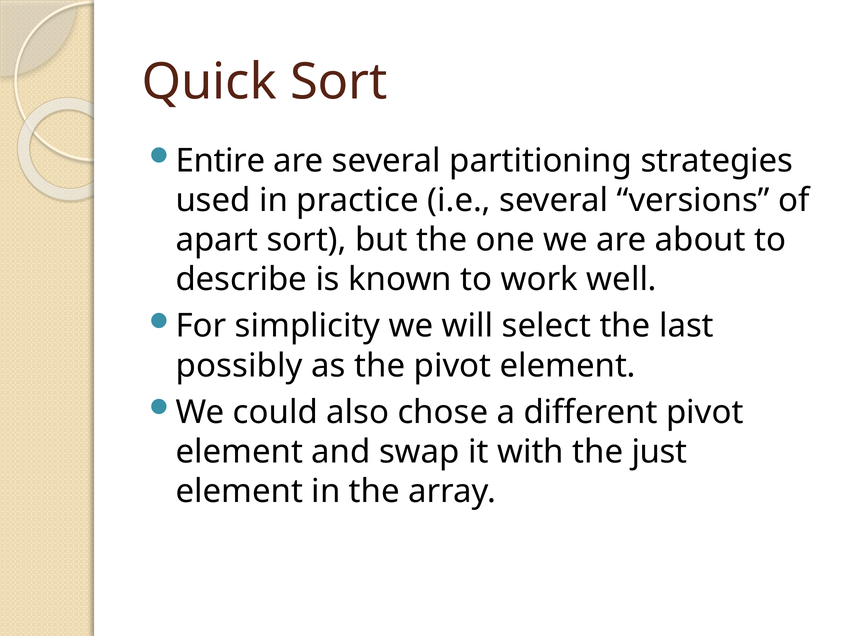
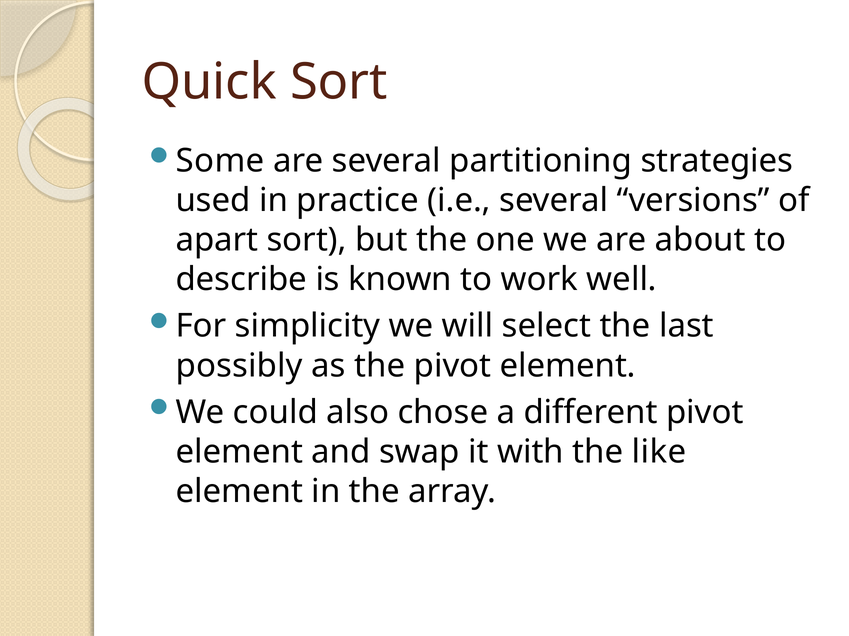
Entire: Entire -> Some (220, 161)
just: just -> like (659, 452)
